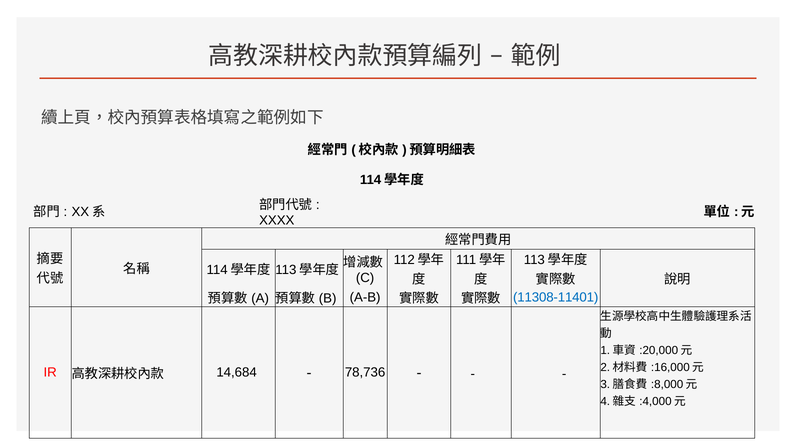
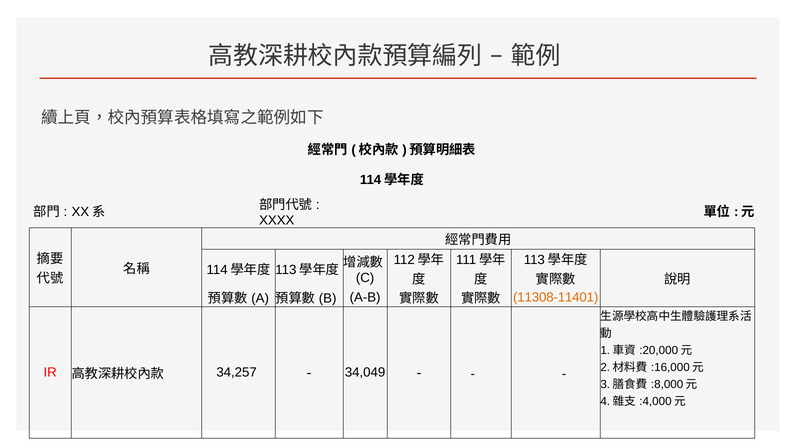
11308-11401 colour: blue -> orange (556, 297)
14,684: 14,684 -> 34,257 (237, 372)
78,736: 78,736 -> 34,049 (365, 372)
